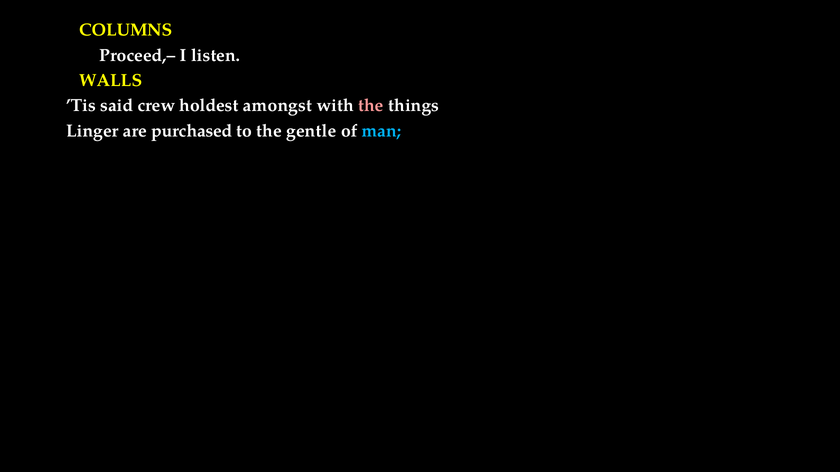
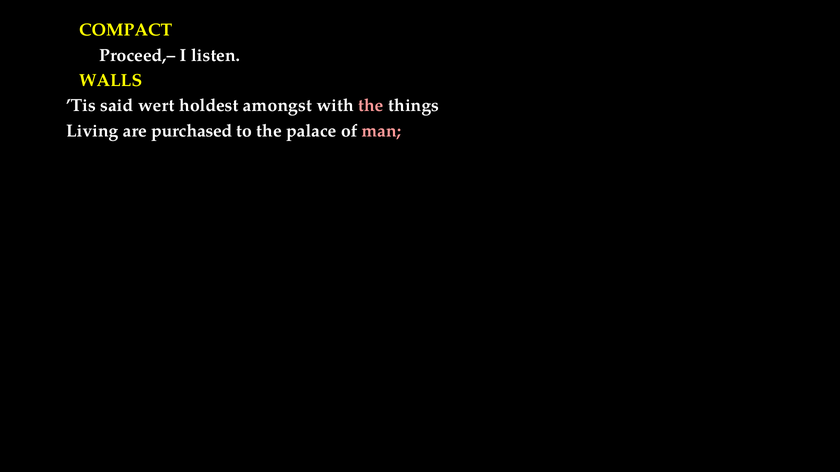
COLUMNS: COLUMNS -> COMPACT (126, 30)
crew: crew -> wert (156, 106)
Linger: Linger -> Living (92, 131)
gentle: gentle -> palace (311, 131)
man colour: light blue -> pink (382, 131)
